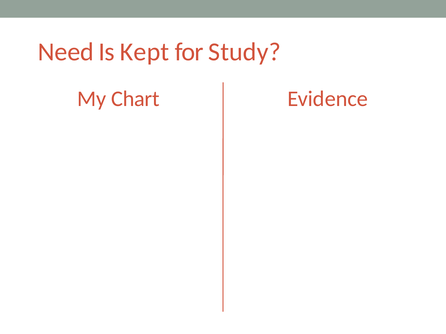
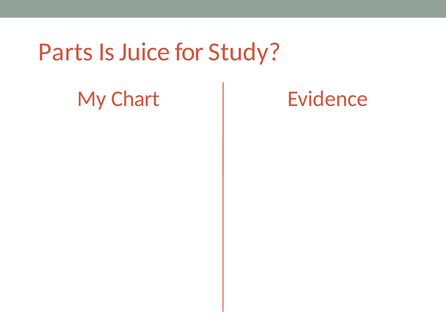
Need: Need -> Parts (66, 52)
Kept: Kept -> Juice (145, 52)
